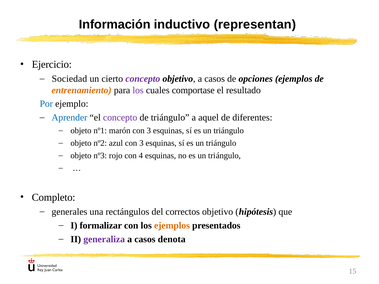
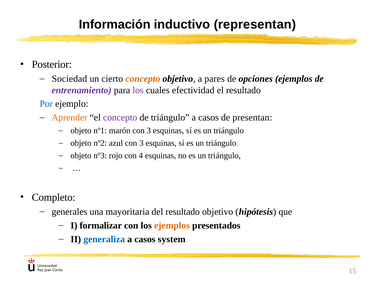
Ejercicio: Ejercicio -> Posterior (52, 65)
concepto colour: purple -> orange (143, 79)
objetivo a casos: casos -> pares (215, 79)
entrenamiento colour: orange -> purple (82, 90)
comportase: comportase -> efectividad (193, 90)
Aprender colour: blue -> orange (69, 118)
triángulo a aquel: aquel -> casos (209, 118)
diferentes: diferentes -> presentan (252, 118)
rectángulos: rectángulos -> mayoritaria (127, 212)
del correctos: correctos -> resultado (183, 212)
generaliza colour: purple -> blue (104, 239)
denota: denota -> system (172, 239)
